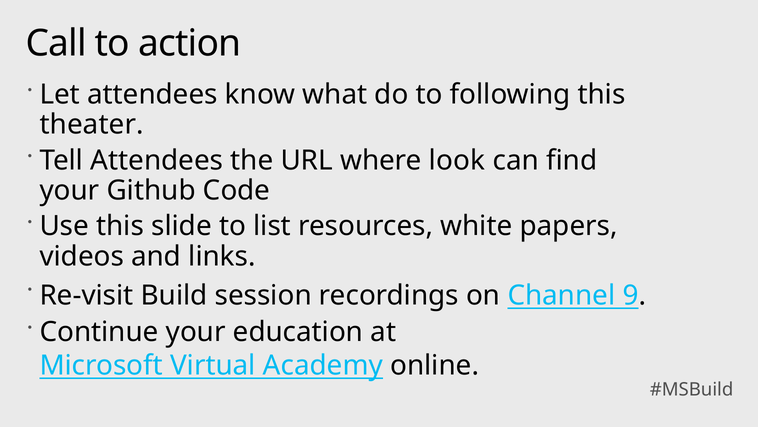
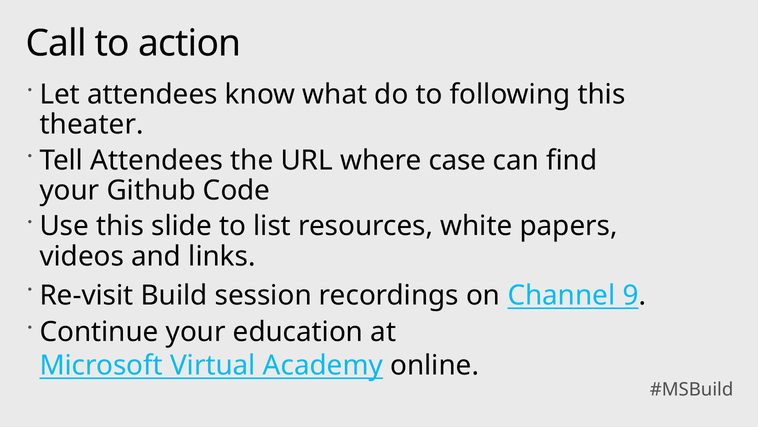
look: look -> case (457, 160)
